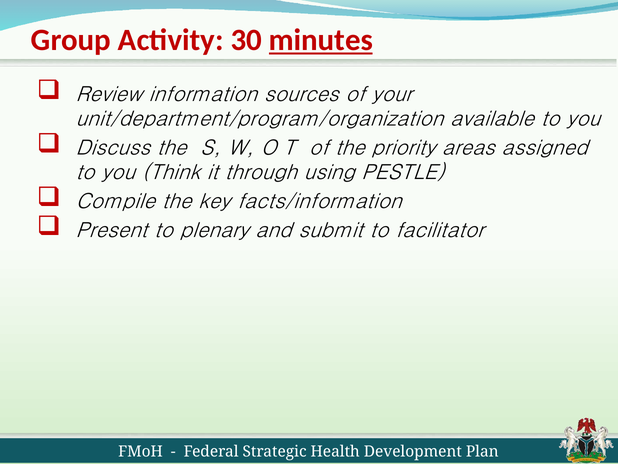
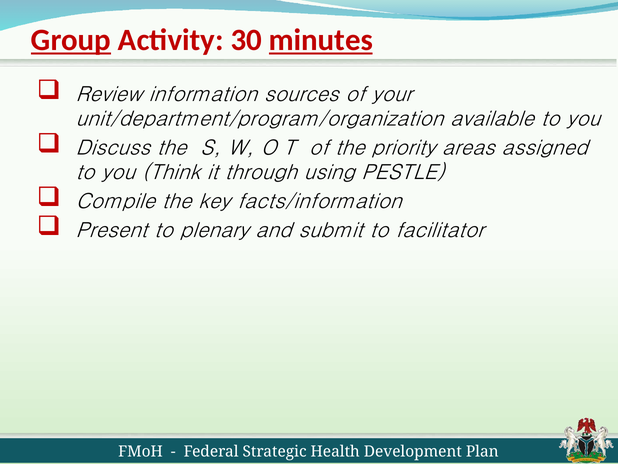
Group underline: none -> present (71, 40)
